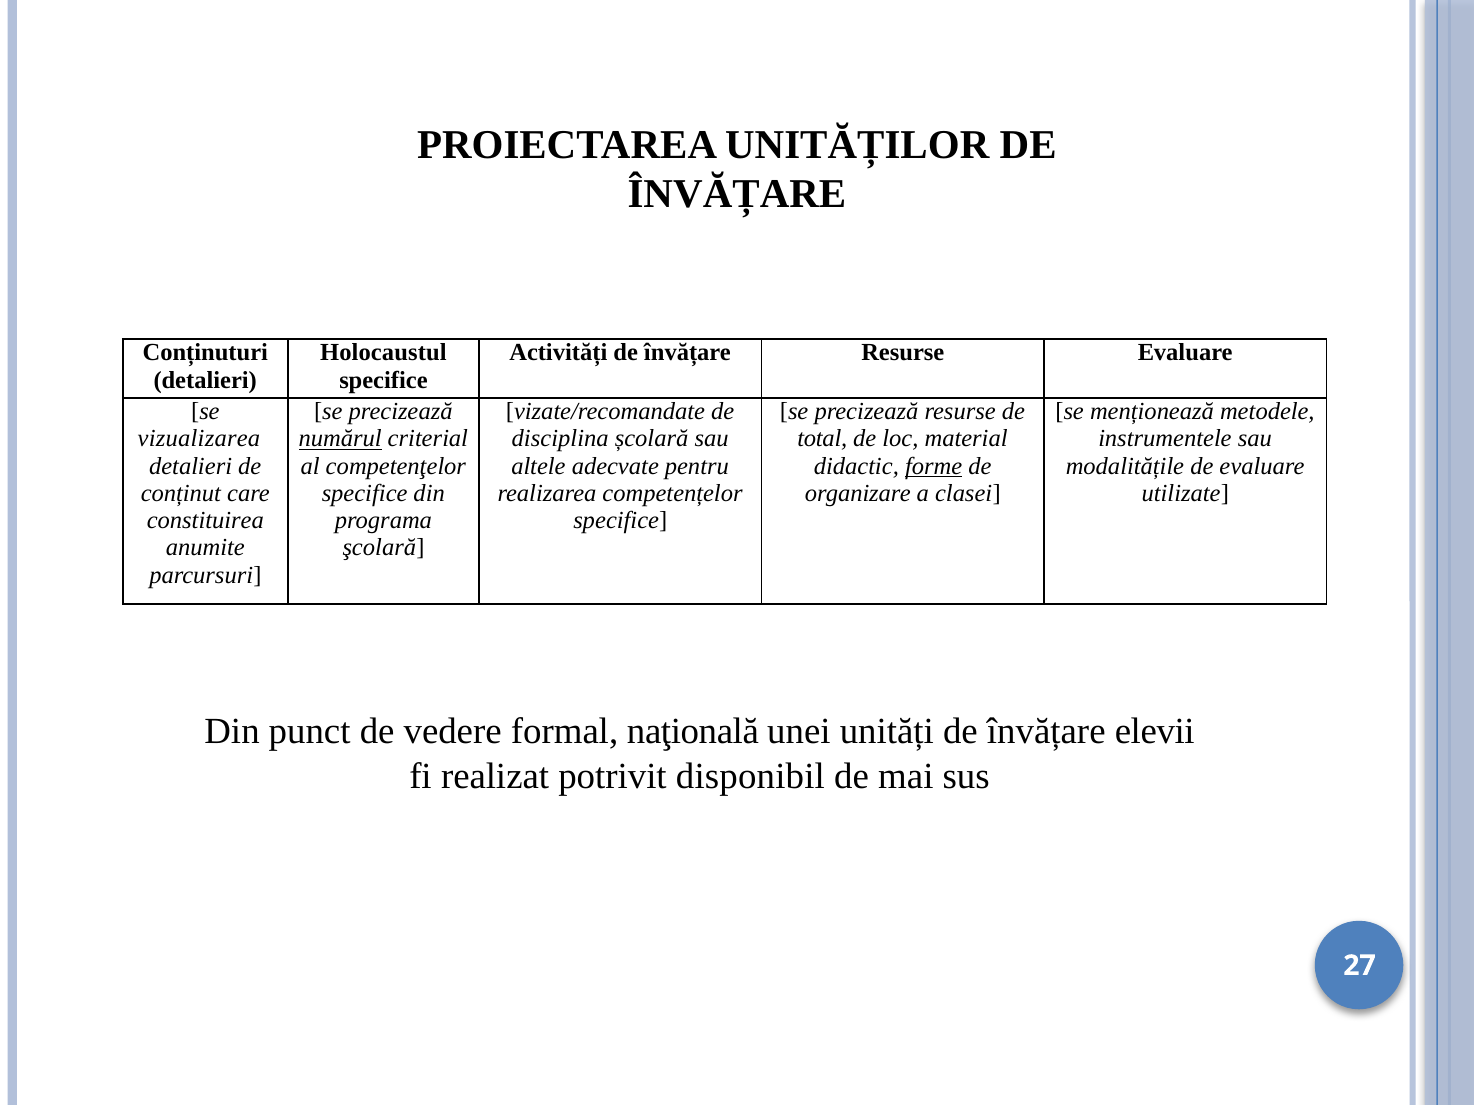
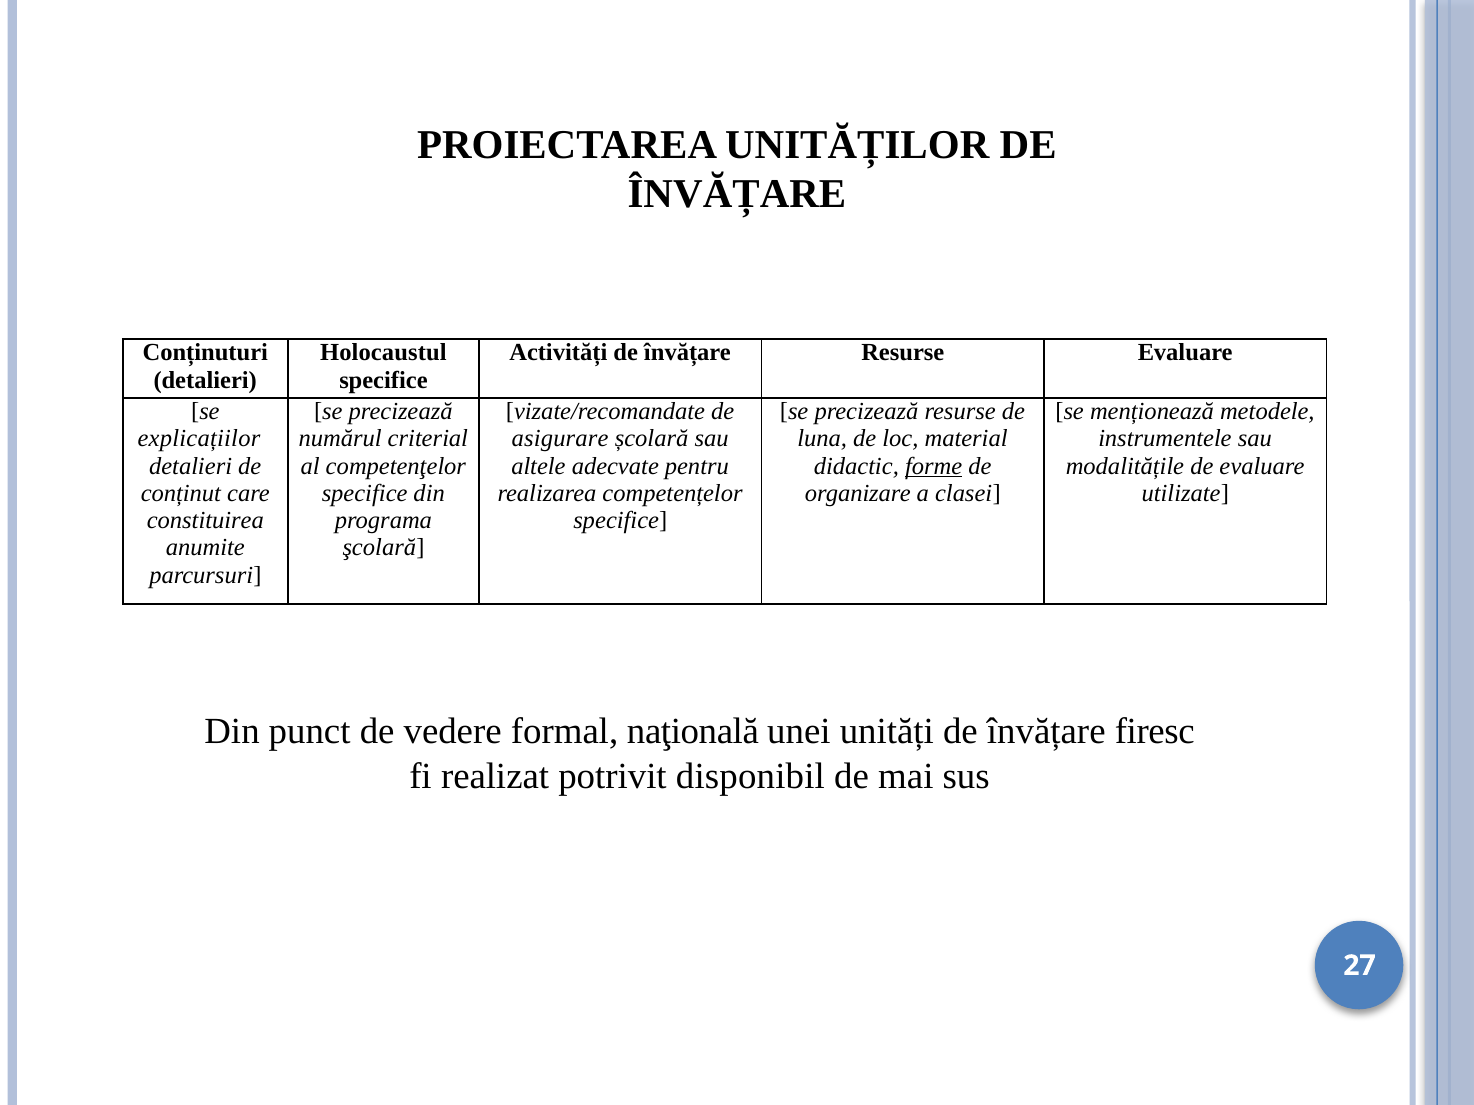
vizualizarea: vizualizarea -> explicațiilor (199, 439)
numărul underline: present -> none (340, 439)
disciplina: disciplina -> asigurare (560, 439)
total: total -> luna (822, 439)
elevii: elevii -> firesc (1155, 732)
